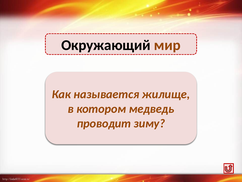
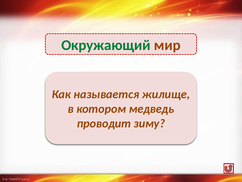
Окружающий colour: black -> green (106, 45)
